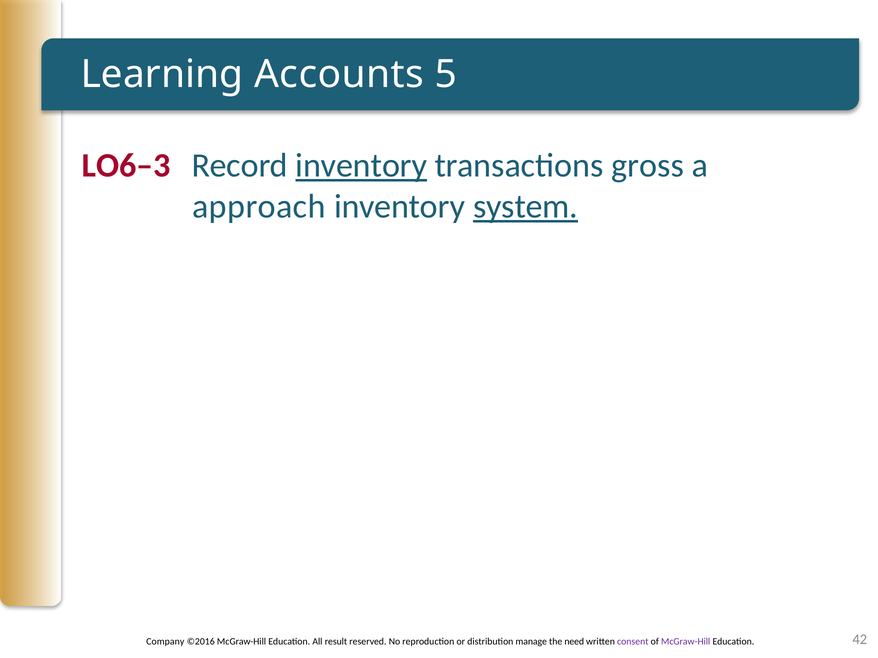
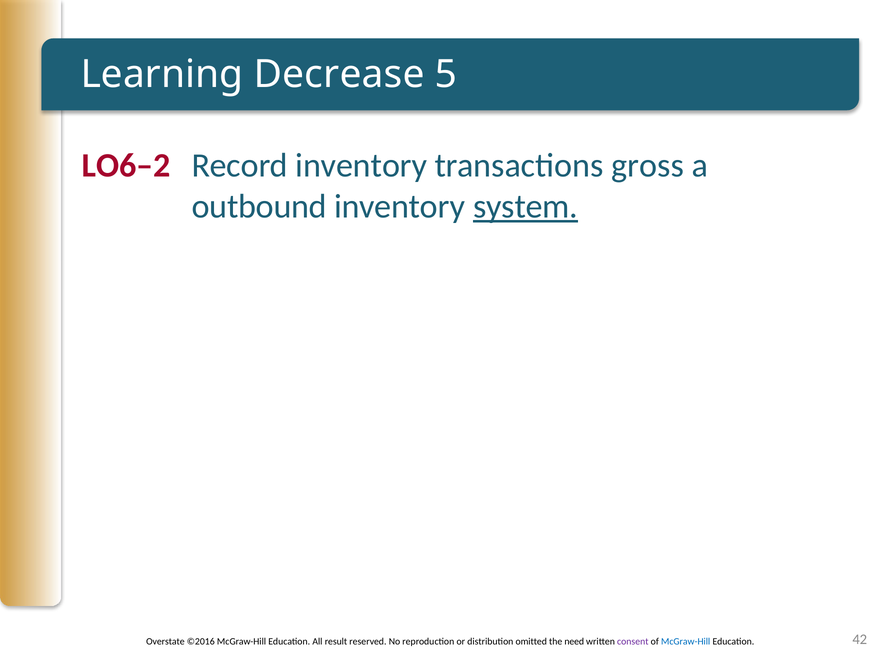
Accounts: Accounts -> Decrease (339, 74)
LO6–3: LO6–3 -> LO6–2 (126, 166)
inventory underline: present -> none (361, 166)
approach: approach -> outbound (259, 207)
Company: Company -> Overstate (165, 642)
manage: manage -> omitted (531, 642)
McGraw-Hill colour: purple -> blue (686, 642)
